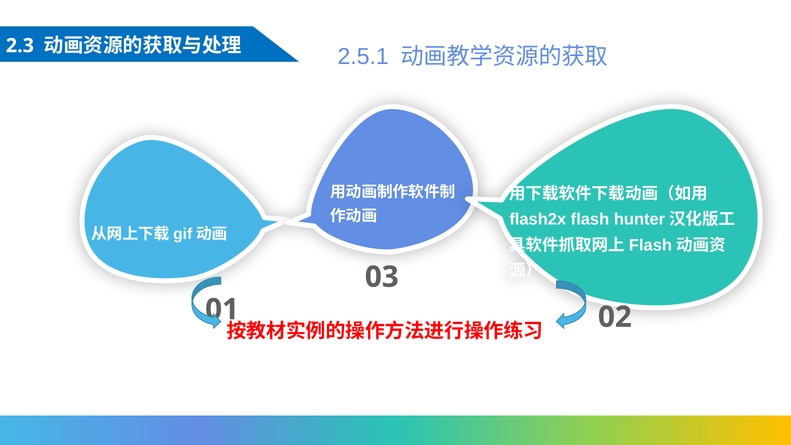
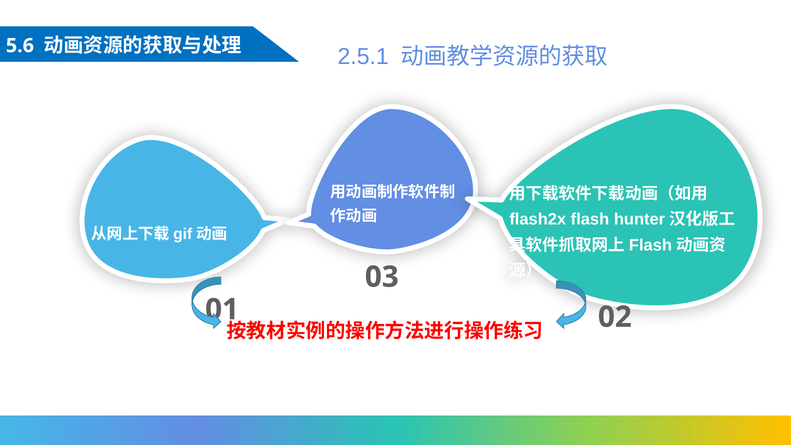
2.3: 2.3 -> 5.6 (20, 46)
